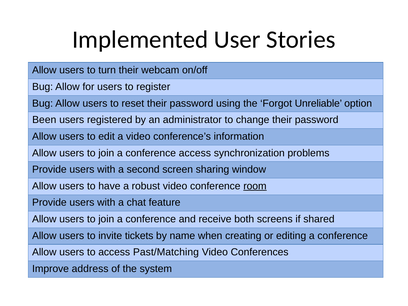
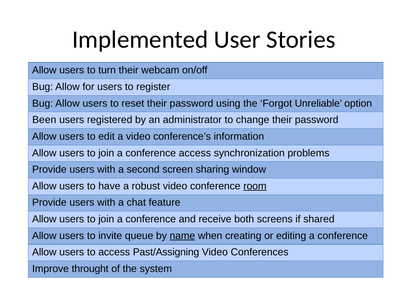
tickets: tickets -> queue (139, 236)
name underline: none -> present (182, 236)
Past/Matching: Past/Matching -> Past/Assigning (166, 252)
address: address -> throught (90, 269)
